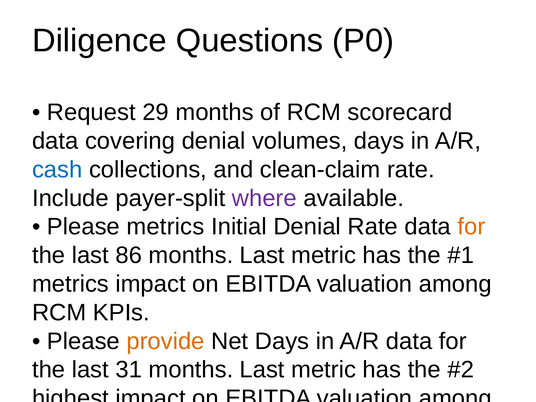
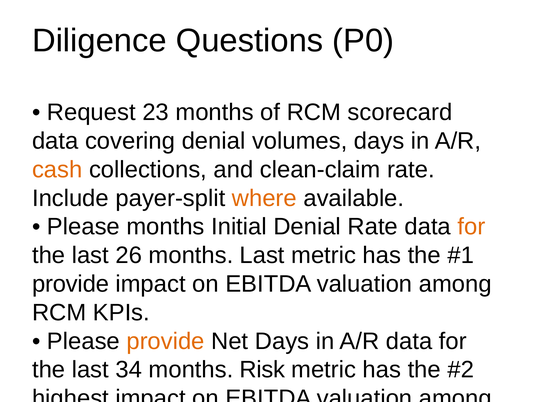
29: 29 -> 23 (156, 112)
cash colour: blue -> orange (57, 170)
where colour: purple -> orange (264, 198)
Please metrics: metrics -> months (165, 227)
86: 86 -> 26 (129, 255)
metrics: metrics -> provide (71, 284)
31: 31 -> 34 (129, 370)
Last: Last -> Risk (262, 370)
